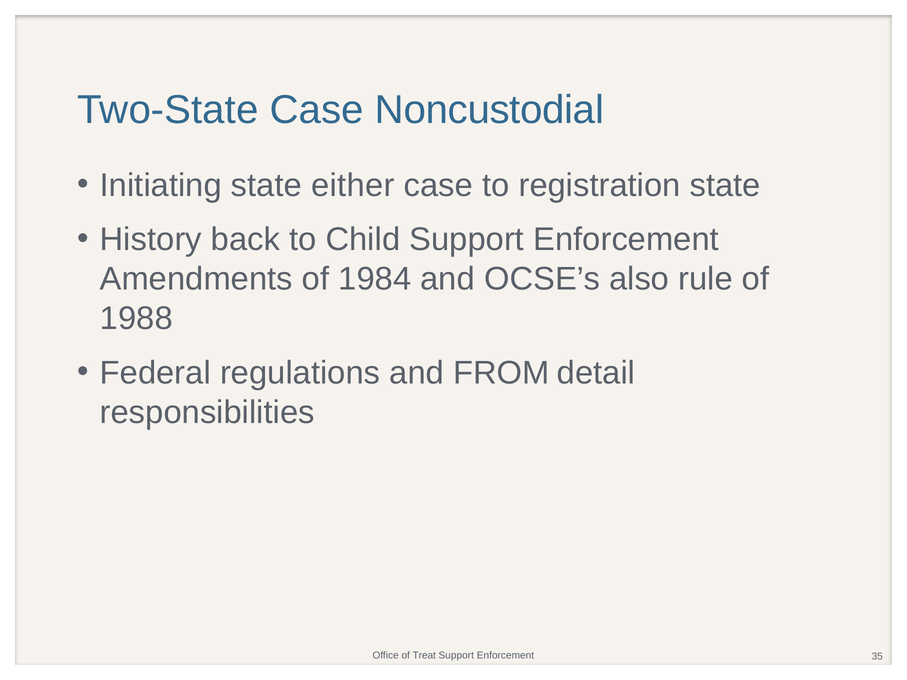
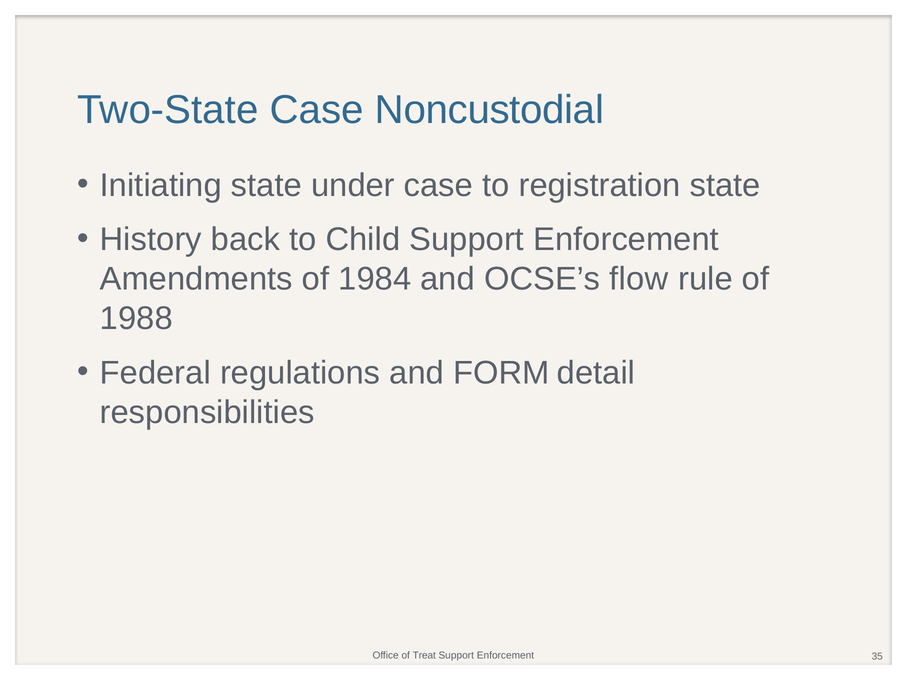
either: either -> under (353, 185)
also: also -> flow (639, 279)
FROM: FROM -> FORM (501, 373)
